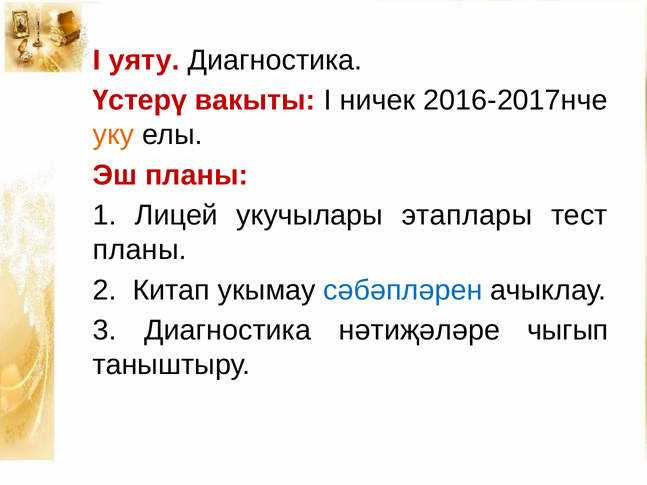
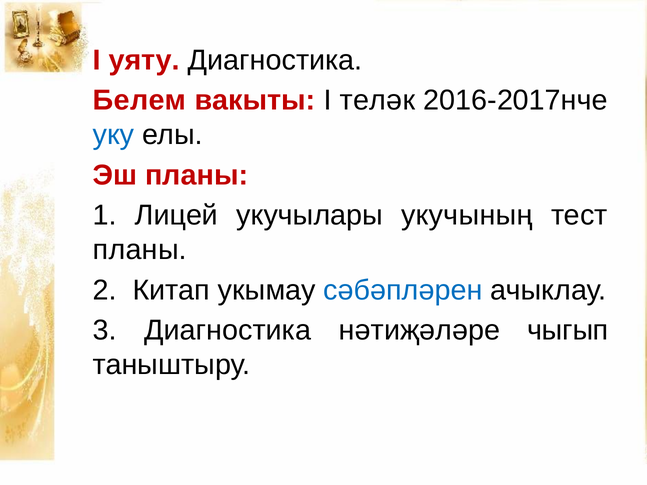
Үстерү: Үстерү -> Белем (140, 101)
ничек: ничек -> теләк (377, 101)
уку colour: orange -> blue (114, 135)
этаплары: этаплары -> укучының (467, 216)
